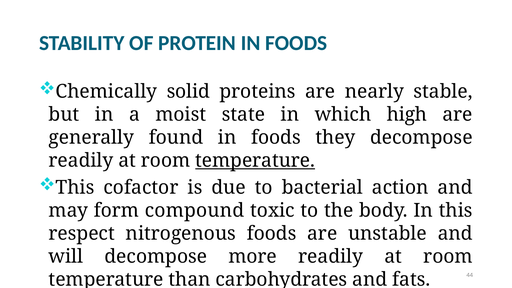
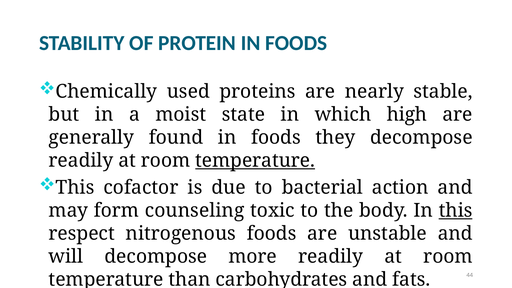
solid: solid -> used (188, 91)
compound: compound -> counseling (195, 210)
this underline: none -> present (456, 210)
